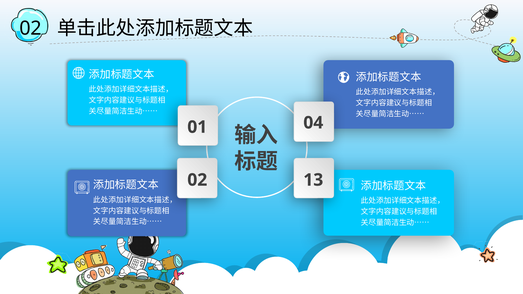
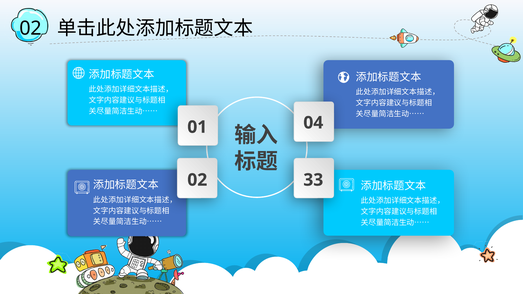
13: 13 -> 33 (313, 180)
